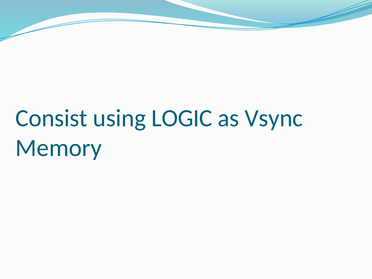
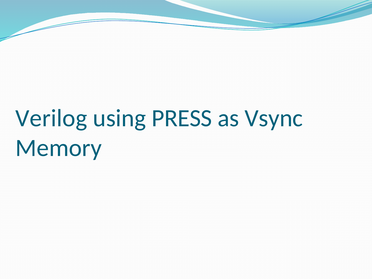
Consist: Consist -> Verilog (51, 118)
LOGIC: LOGIC -> PRESS (182, 118)
